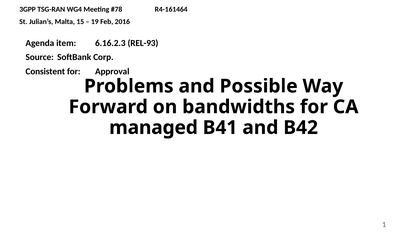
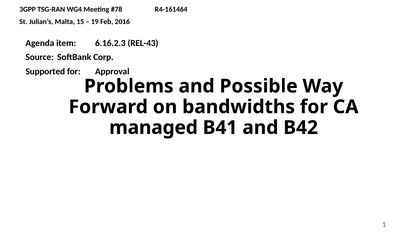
REL-93: REL-93 -> REL-43 (143, 43)
Consistent: Consistent -> Supported (45, 72)
